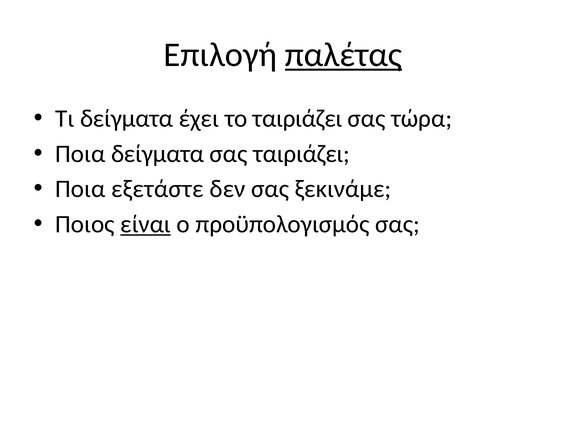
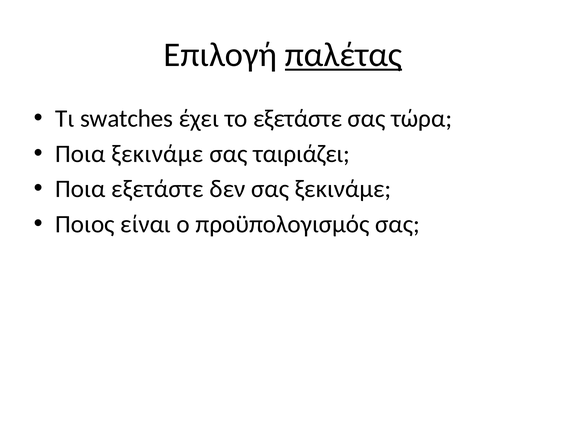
Τι δείγματα: δείγματα -> swatches (127, 119)
το ταιριάζει: ταιριάζει -> εξετάστε (298, 119)
Ποια δείγματα: δείγματα -> ξεκινάμε (157, 154)
είναι underline: present -> none (146, 224)
